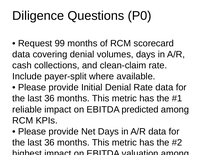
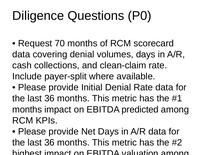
99: 99 -> 70 (60, 43)
reliable: reliable -> months (27, 109)
